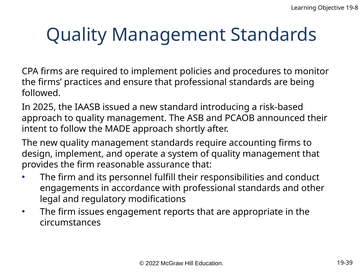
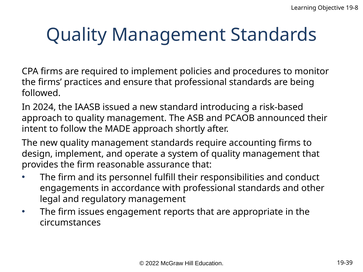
2025: 2025 -> 2024 (44, 107)
regulatory modifications: modifications -> management (157, 199)
